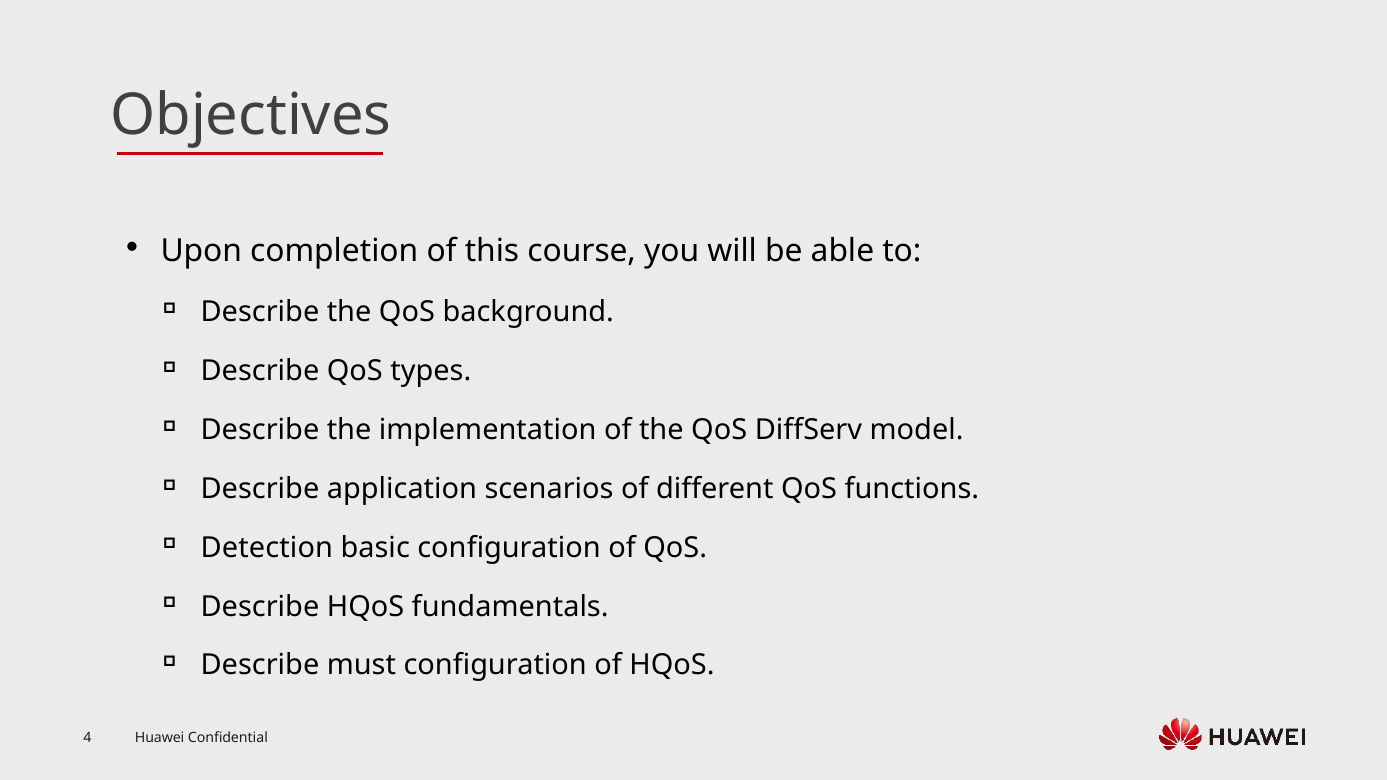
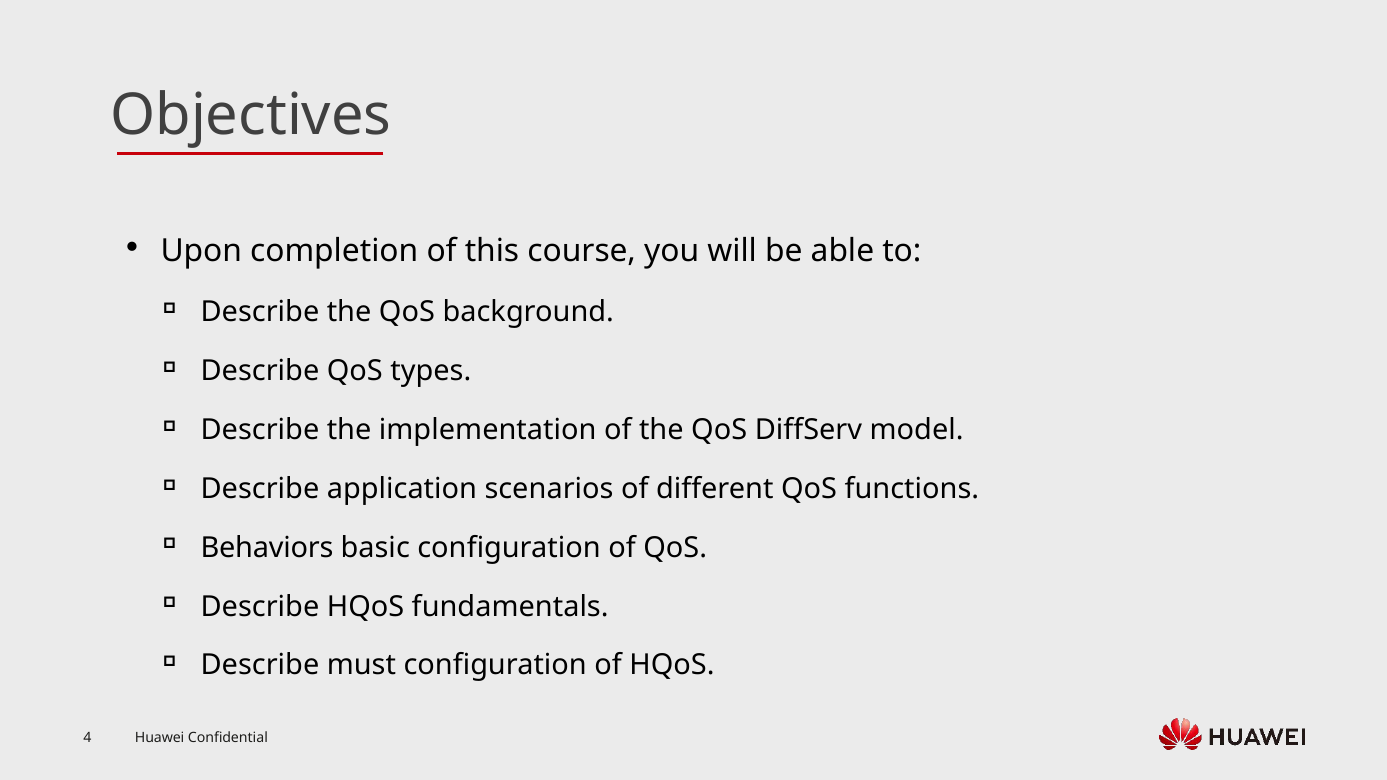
Detection: Detection -> Behaviors (267, 548)
